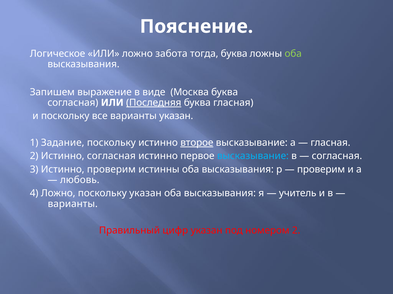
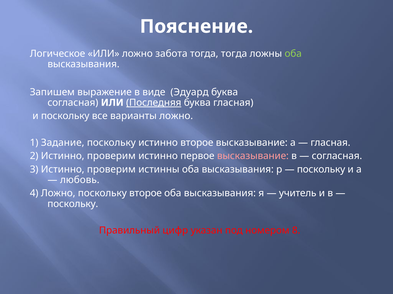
тогда буква: буква -> тогда (234, 54)
Москва: Москва -> Эдуард (190, 92)
варианты указан: указан -> ложно (176, 116)
второе underline: present -> none (197, 143)
2 Истинно согласная: согласная -> проверим (111, 156)
высказывание colour: light blue -> pink (253, 156)
проверим: проверим -> поскольку (321, 170)
поскольку указан: указан -> второе (146, 194)
варианты: варианты -> поскольку (73, 204)
номером 2: 2 -> 8 (296, 231)
